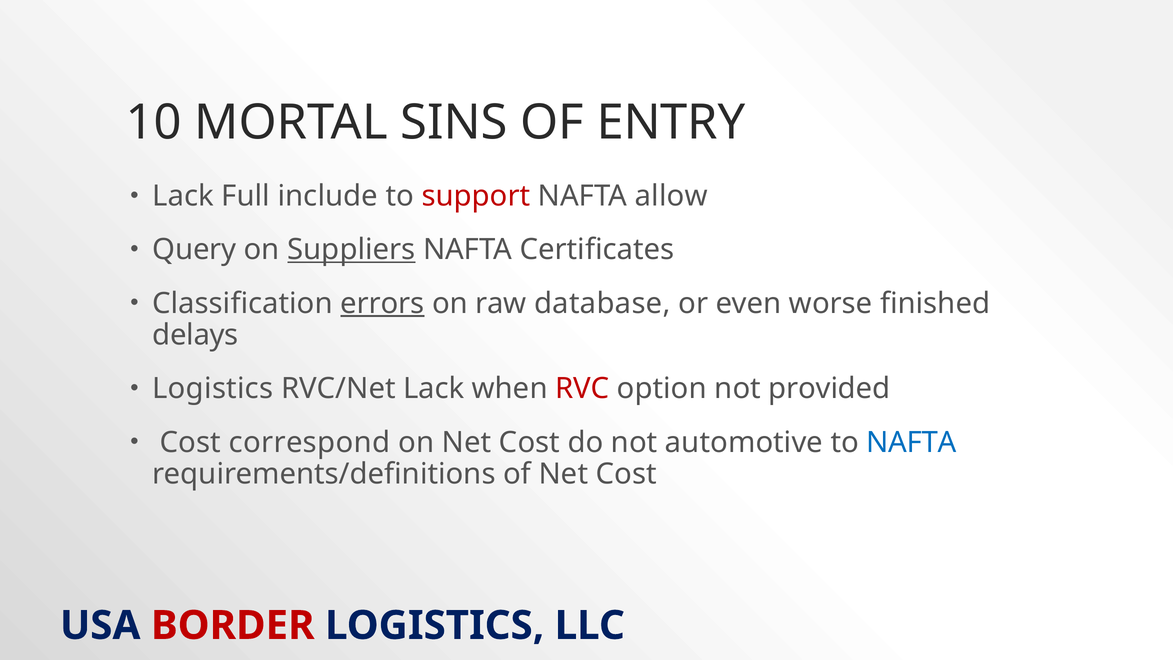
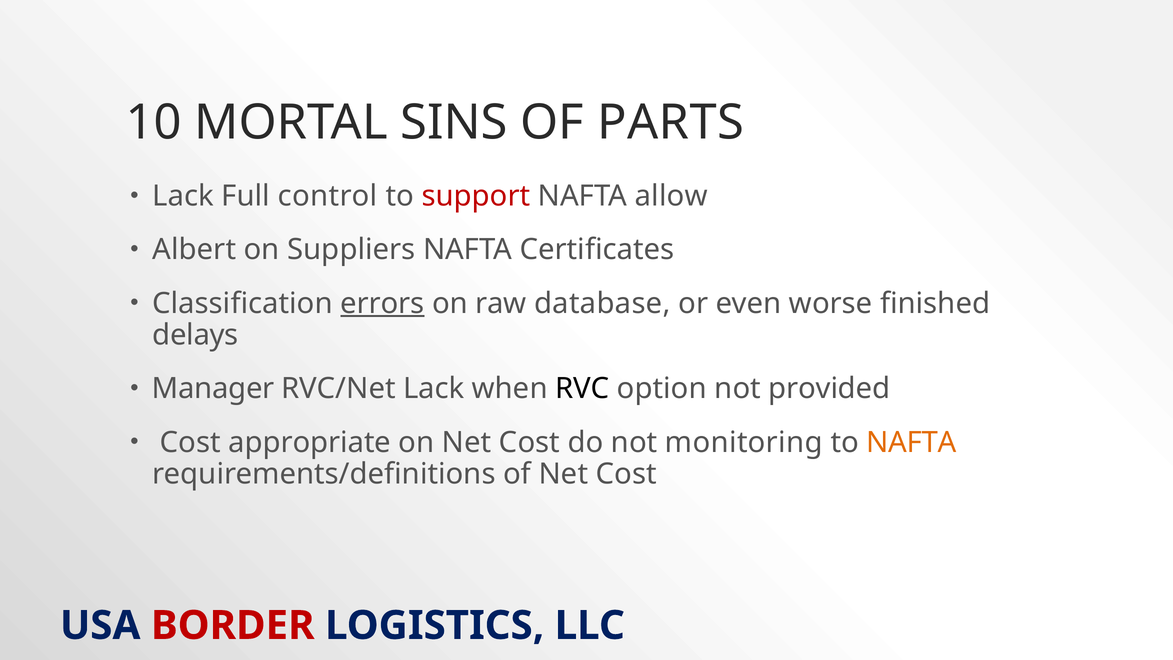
ENTRY: ENTRY -> PARTS (671, 123)
include: include -> control (328, 196)
Query: Query -> Albert (194, 250)
Suppliers underline: present -> none (351, 250)
Logistics: Logistics -> Manager (213, 389)
RVC colour: red -> black (582, 389)
correspond: correspond -> appropriate (310, 442)
automotive: automotive -> monitoring (744, 442)
NAFTA colour: blue -> orange (911, 442)
